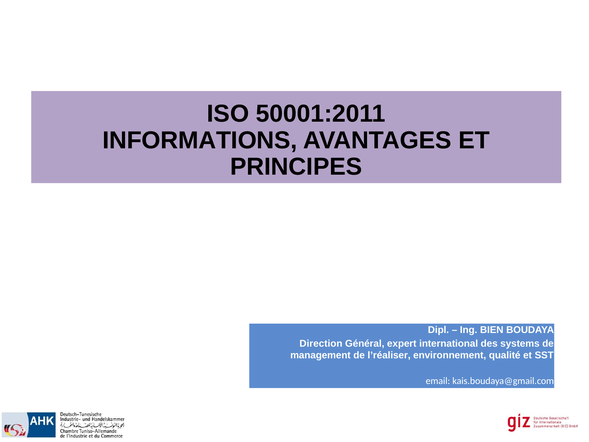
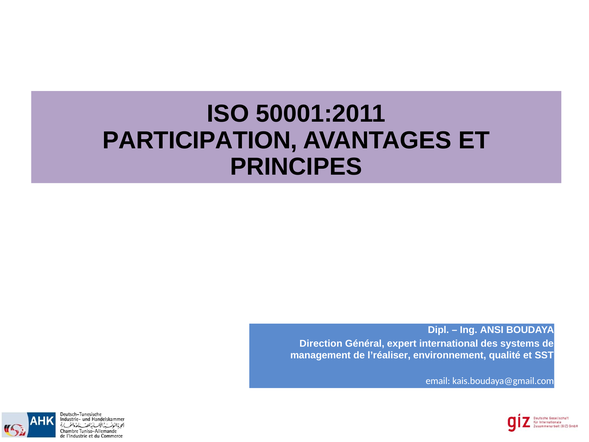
INFORMATIONS: INFORMATIONS -> PARTICIPATION (200, 140)
BIEN: BIEN -> ANSI (492, 330)
